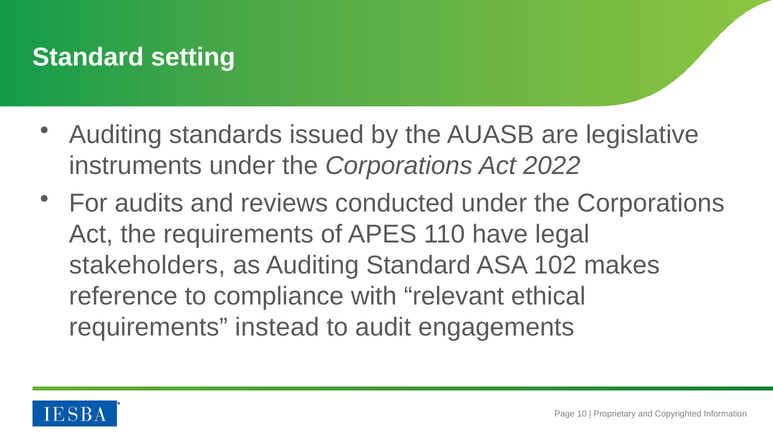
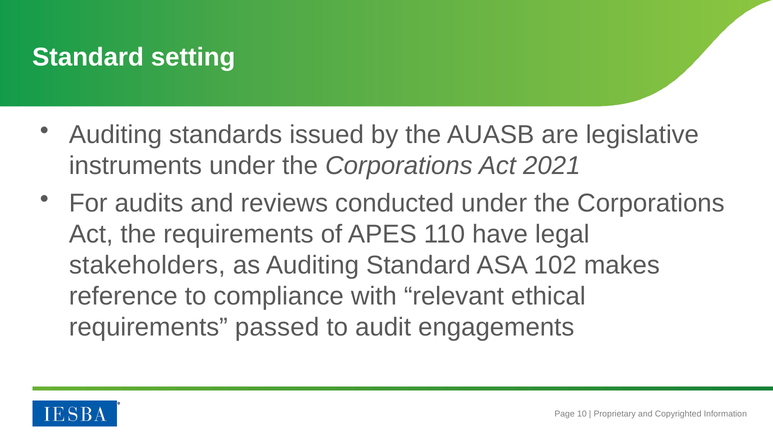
2022: 2022 -> 2021 (552, 166)
instead: instead -> passed (277, 327)
